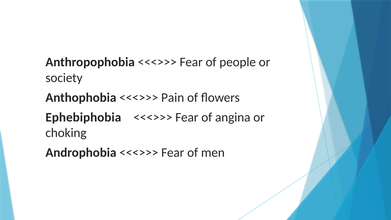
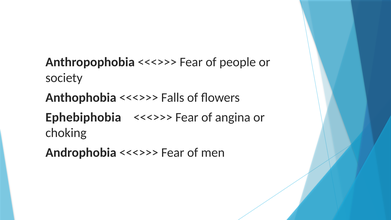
Pain: Pain -> Falls (173, 98)
